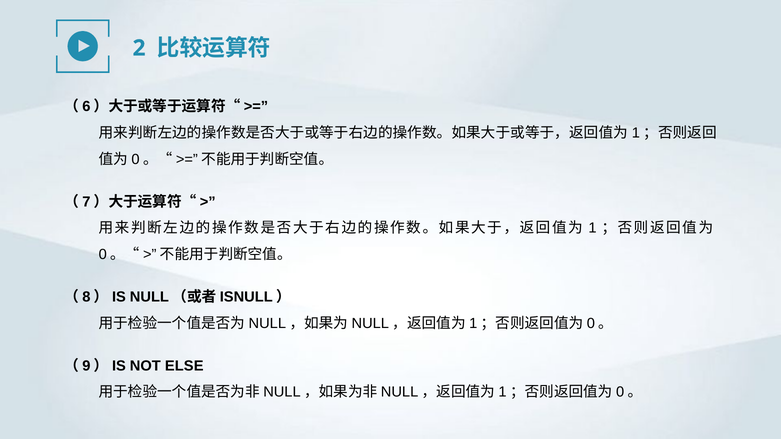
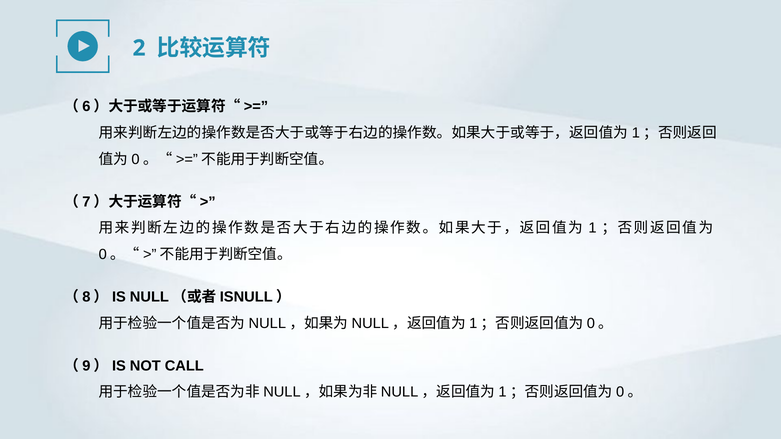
ELSE: ELSE -> CALL (184, 366)
